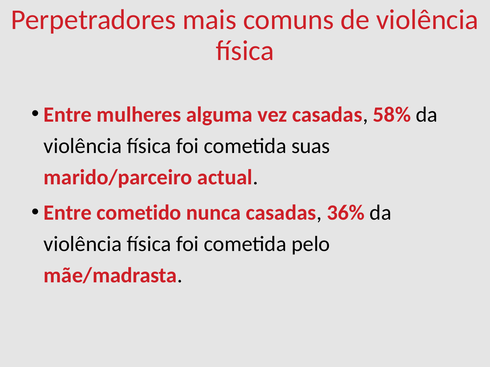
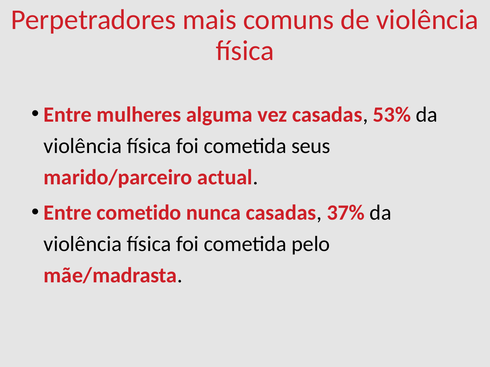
58%: 58% -> 53% (392, 115)
suas: suas -> seus (311, 146)
36%: 36% -> 37% (346, 213)
